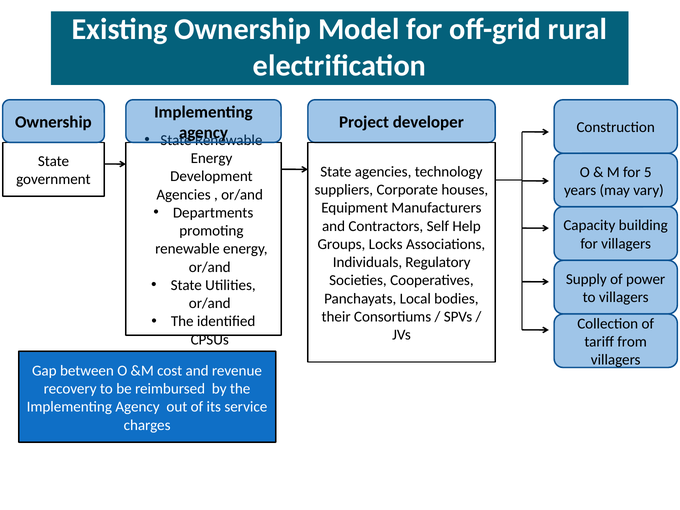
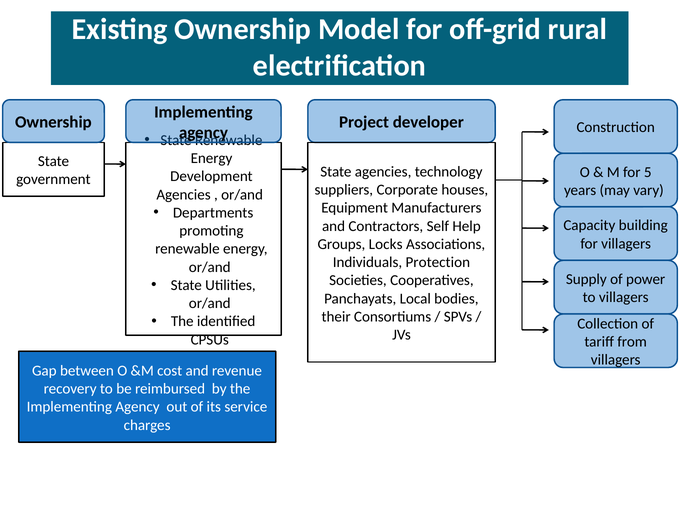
Regulatory: Regulatory -> Protection (438, 262)
